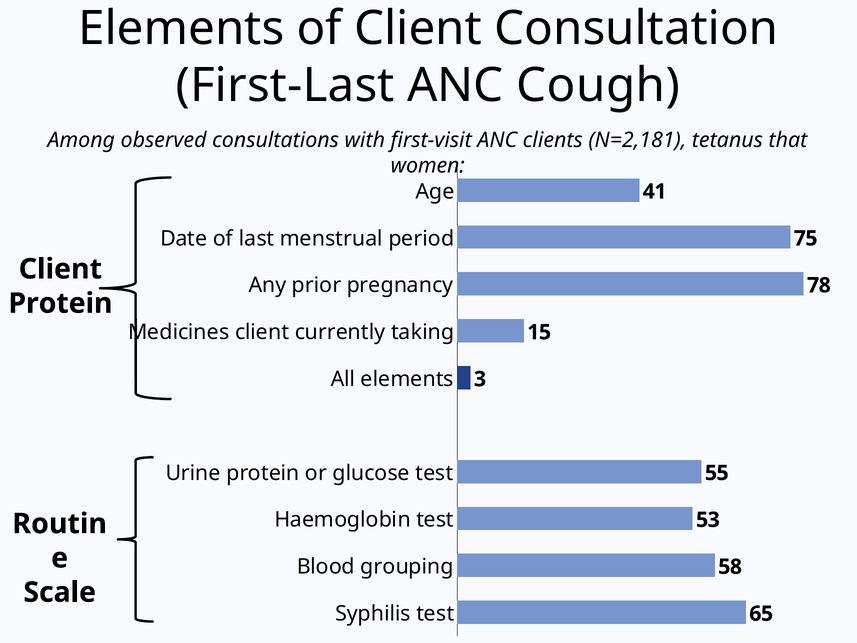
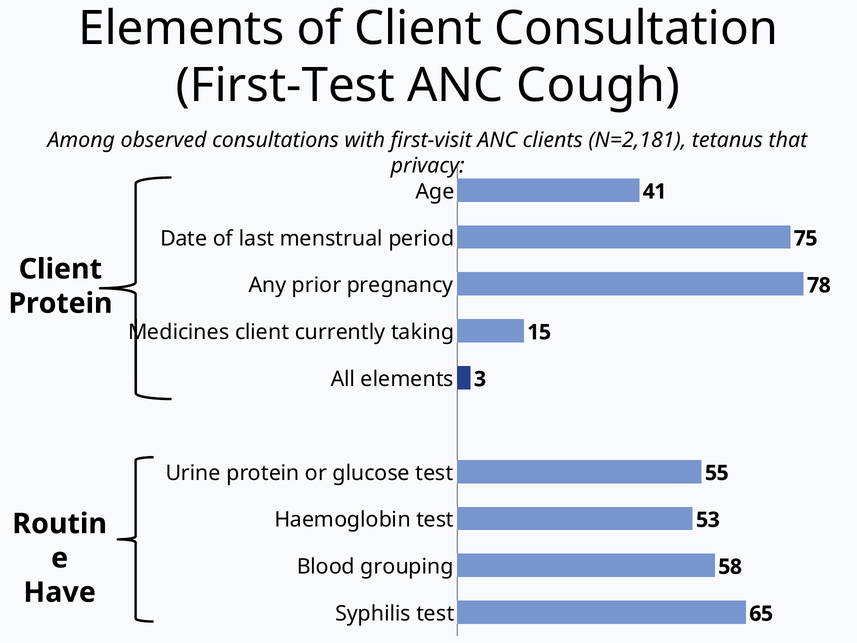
First-Last: First-Last -> First-Test (285, 85)
women: women -> privacy (428, 166)
Scale: Scale -> Have (60, 592)
